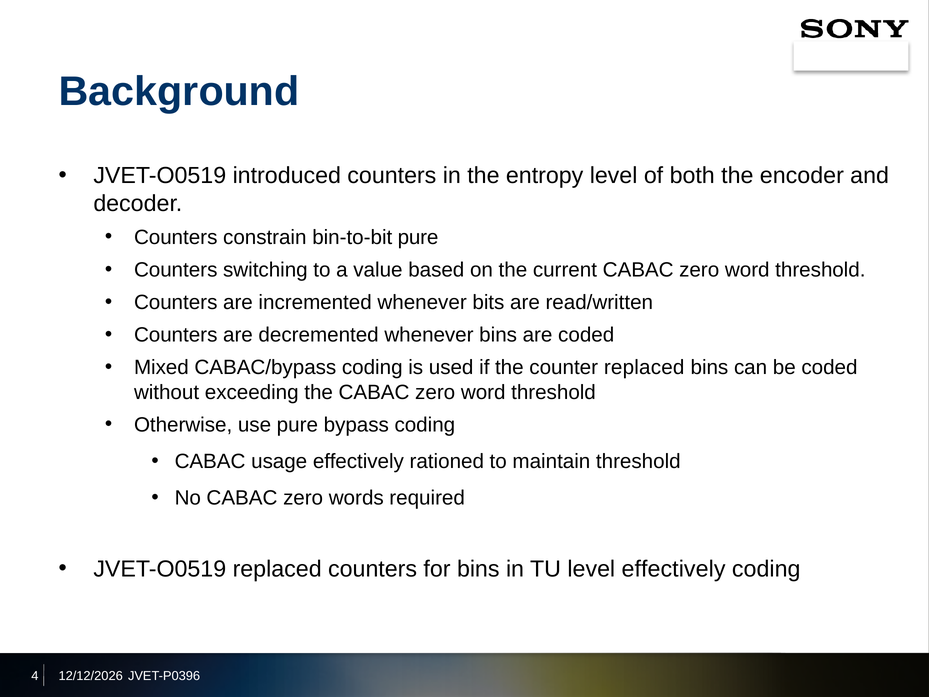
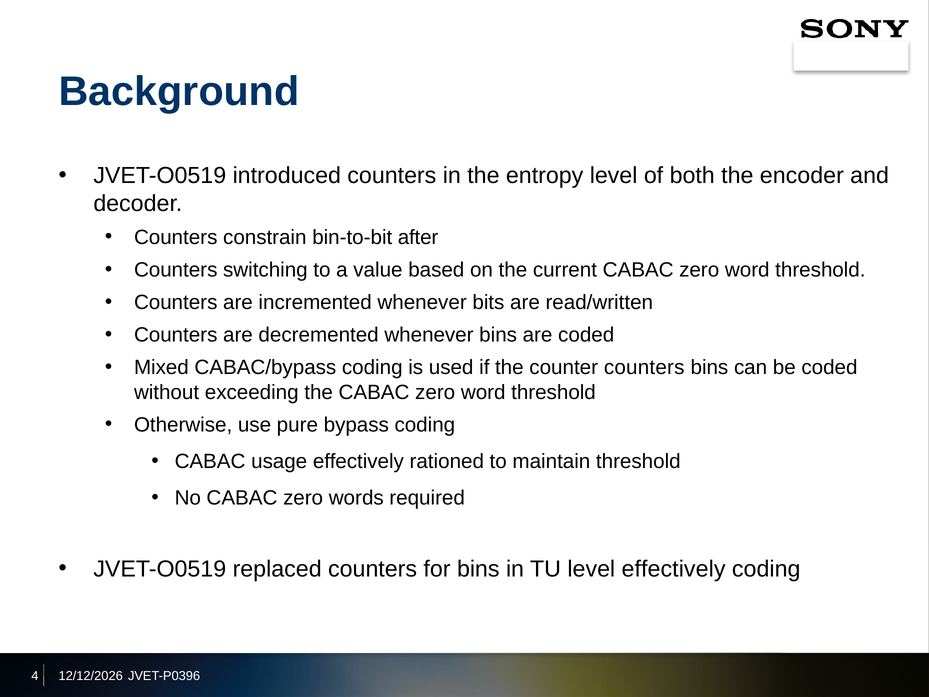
bin-to-bit pure: pure -> after (418, 237)
counter replaced: replaced -> counters (644, 367)
